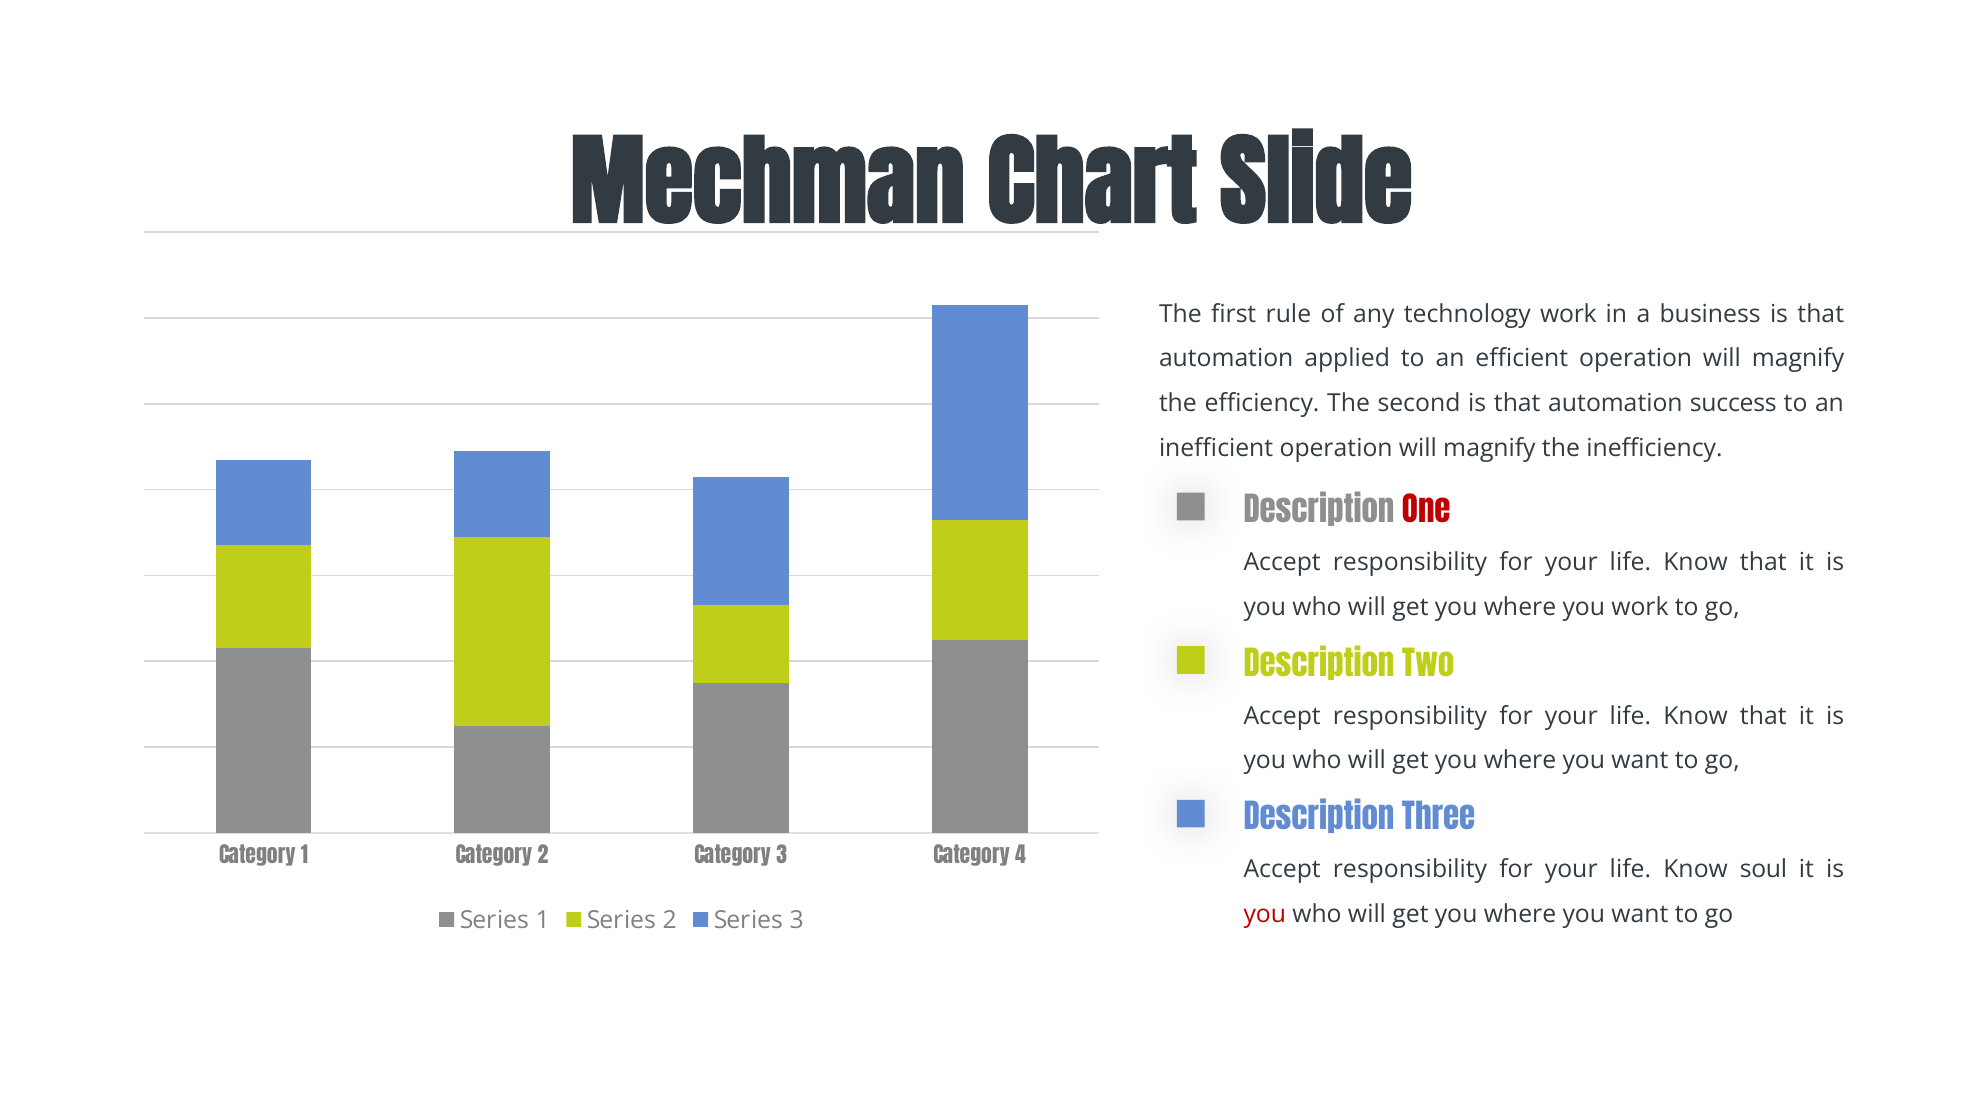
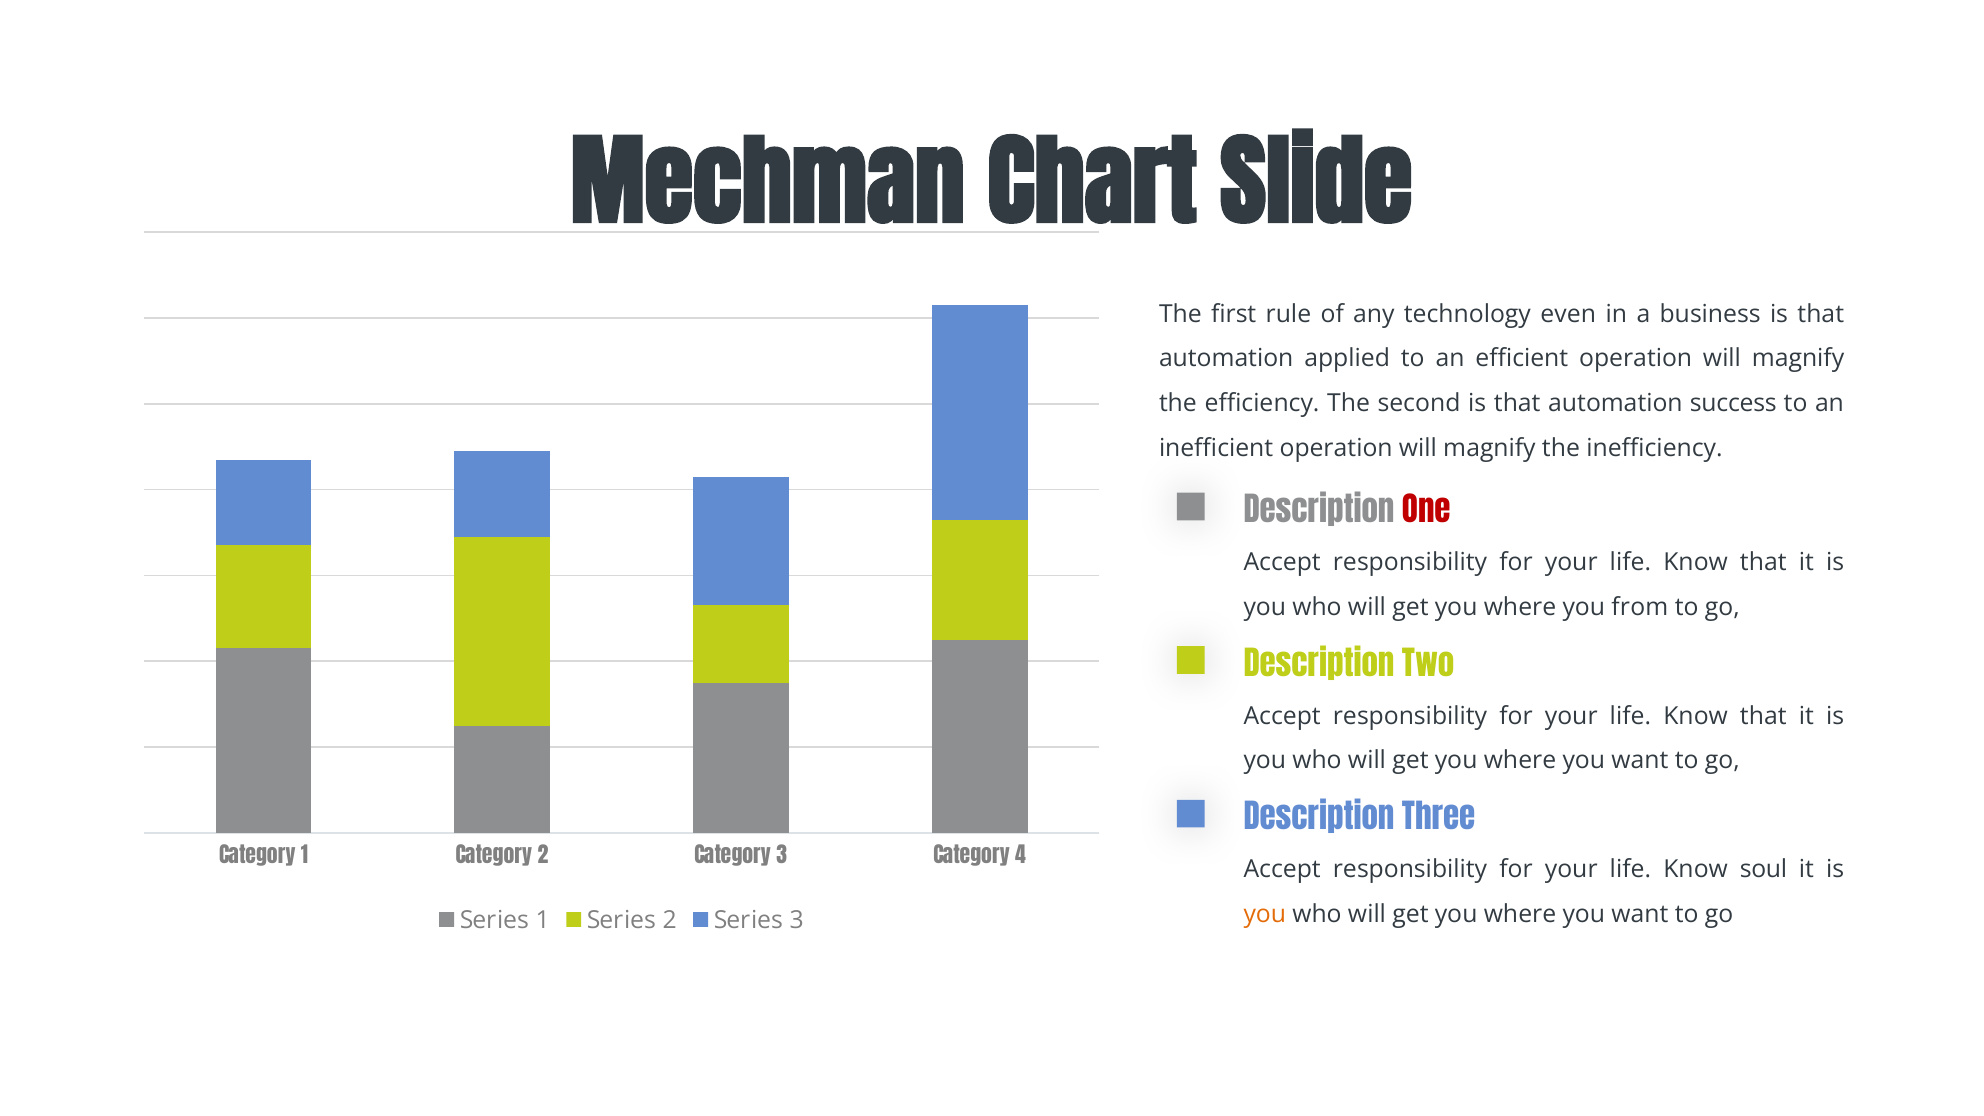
technology work: work -> even (1568, 314)
you work: work -> from (1640, 607)
you colour: red -> orange (1265, 914)
